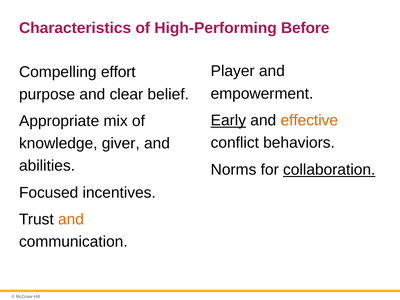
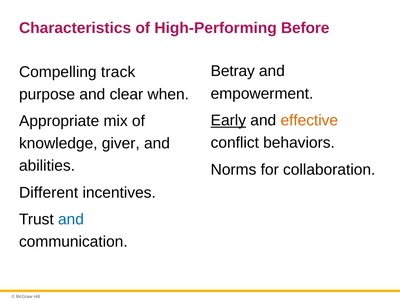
Player: Player -> Betray (233, 71)
effort: effort -> track (118, 72)
belief: belief -> when (168, 94)
collaboration underline: present -> none (329, 170)
Focused: Focused -> Different (49, 193)
and colour: orange -> blue (71, 219)
